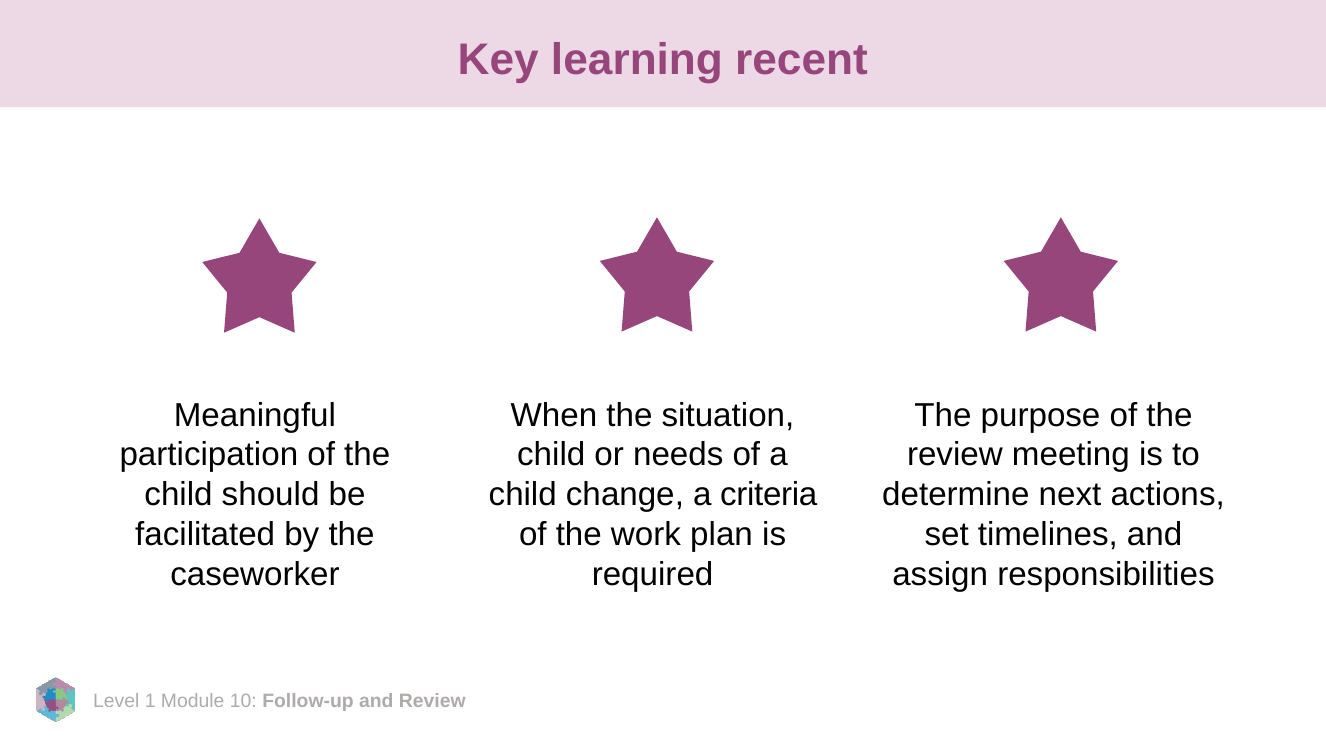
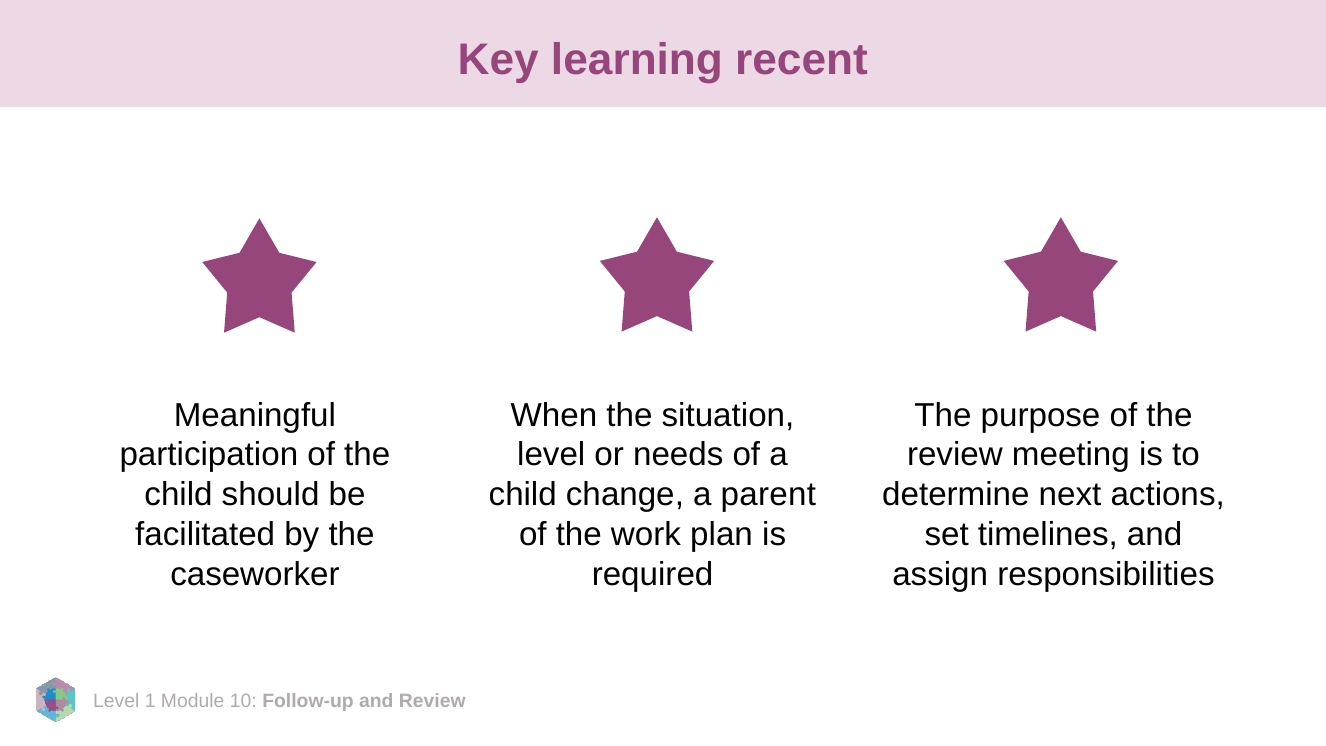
child: child -> level (551, 455)
criteria: criteria -> parent (768, 495)
